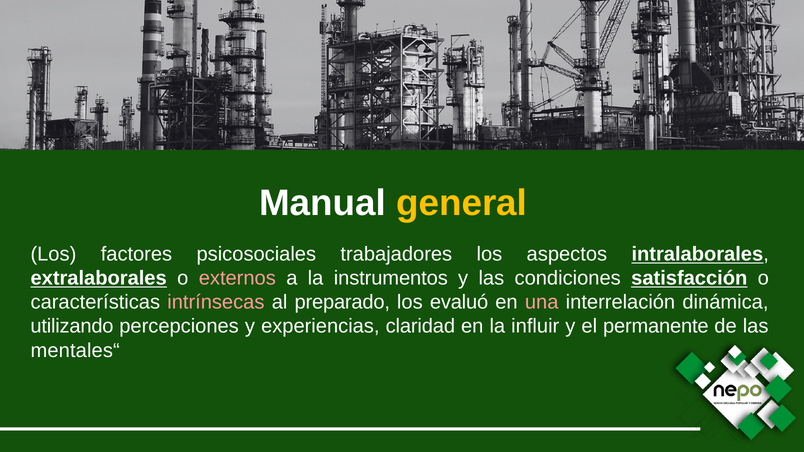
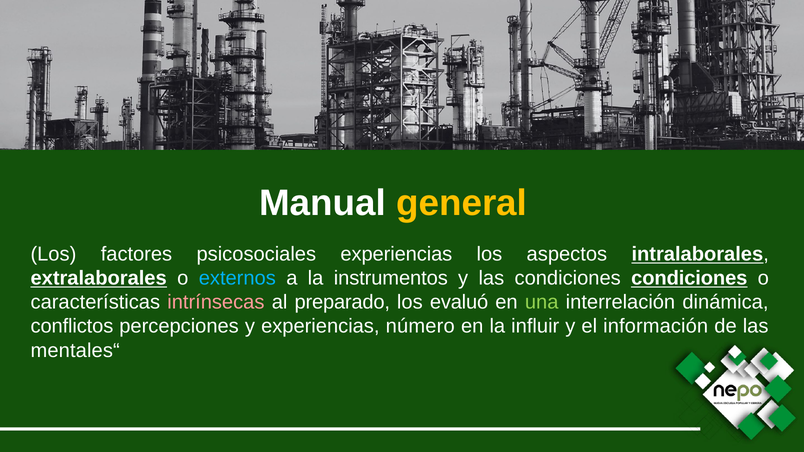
psicosociales trabajadores: trabajadores -> experiencias (396, 254)
externos colour: pink -> light blue (237, 278)
condiciones satisfacción: satisfacción -> condiciones (689, 278)
una colour: pink -> light green (542, 302)
utilizando: utilizando -> conflictos (72, 326)
claridad: claridad -> número (420, 326)
permanente: permanente -> información (656, 326)
